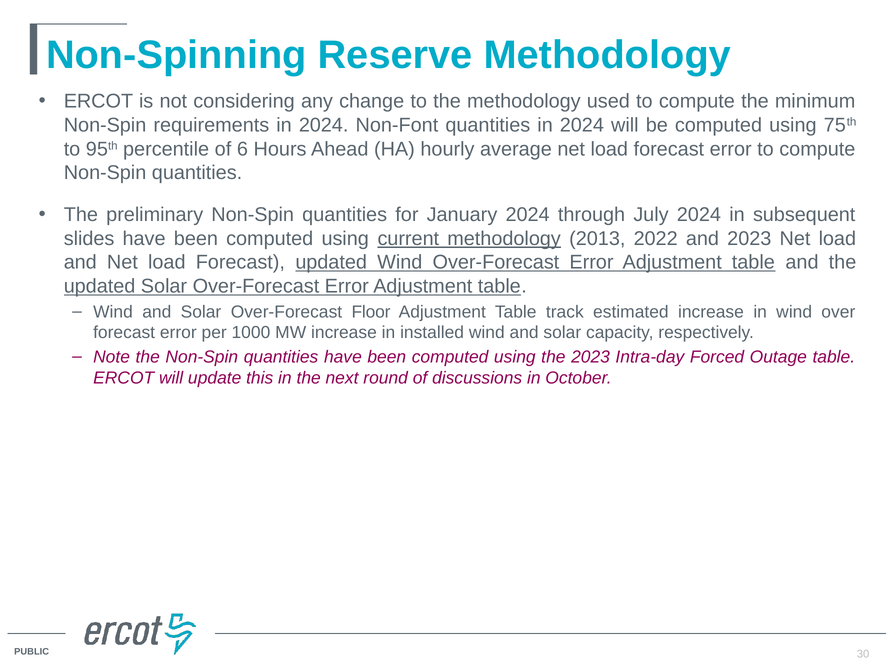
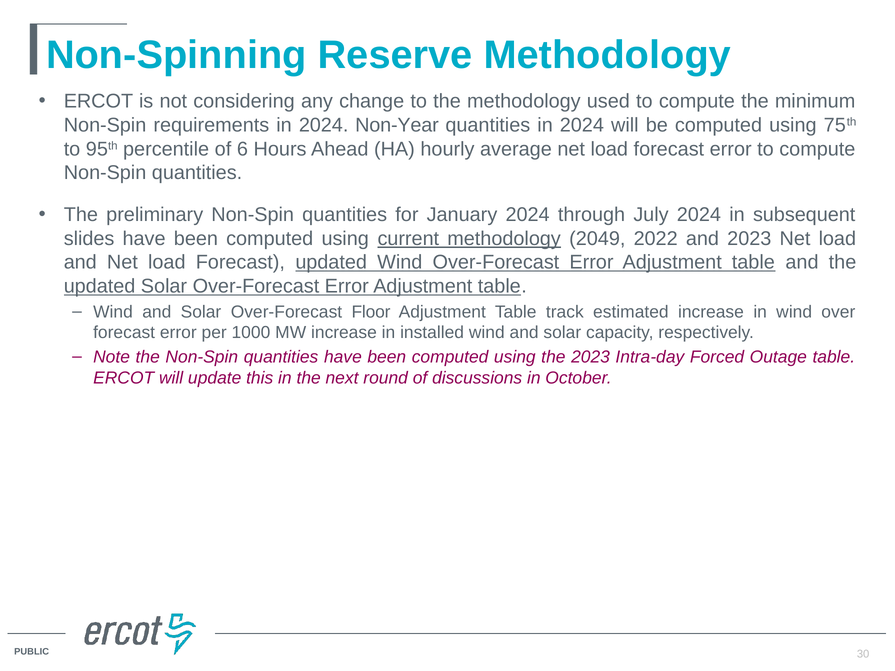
Non-Font: Non-Font -> Non-Year (397, 125)
2013: 2013 -> 2049 (597, 239)
